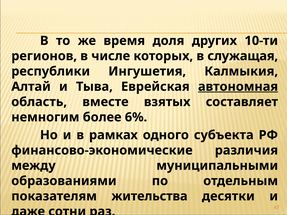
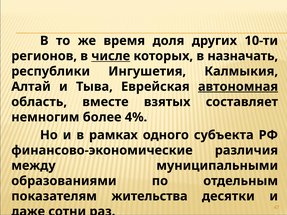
числе underline: none -> present (111, 56)
служащая: служащая -> назначать (243, 56)
6%: 6% -> 4% (136, 117)
